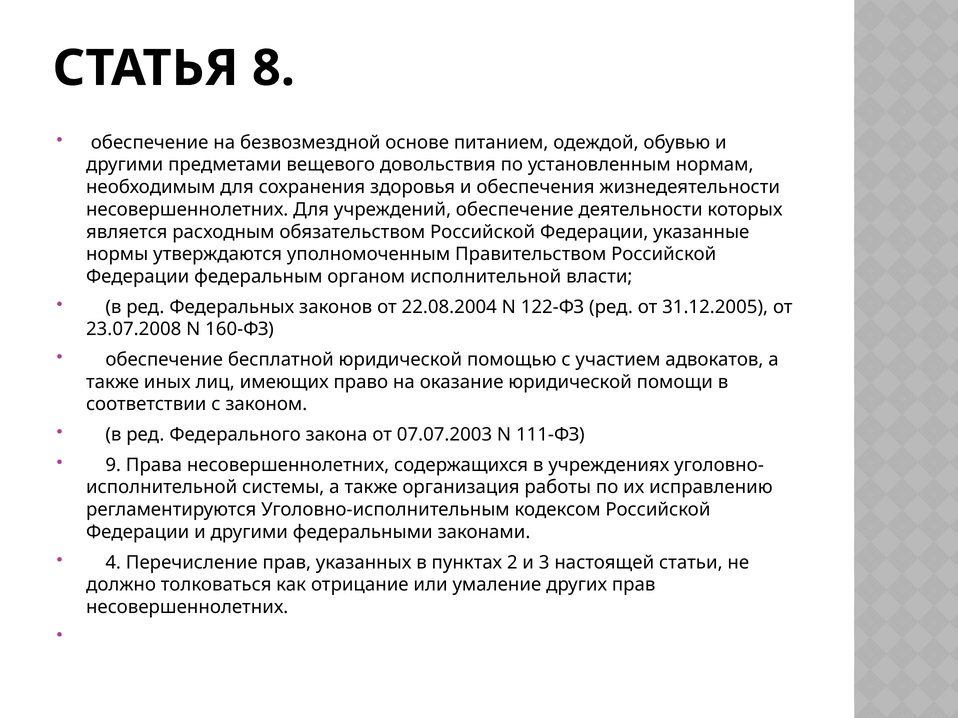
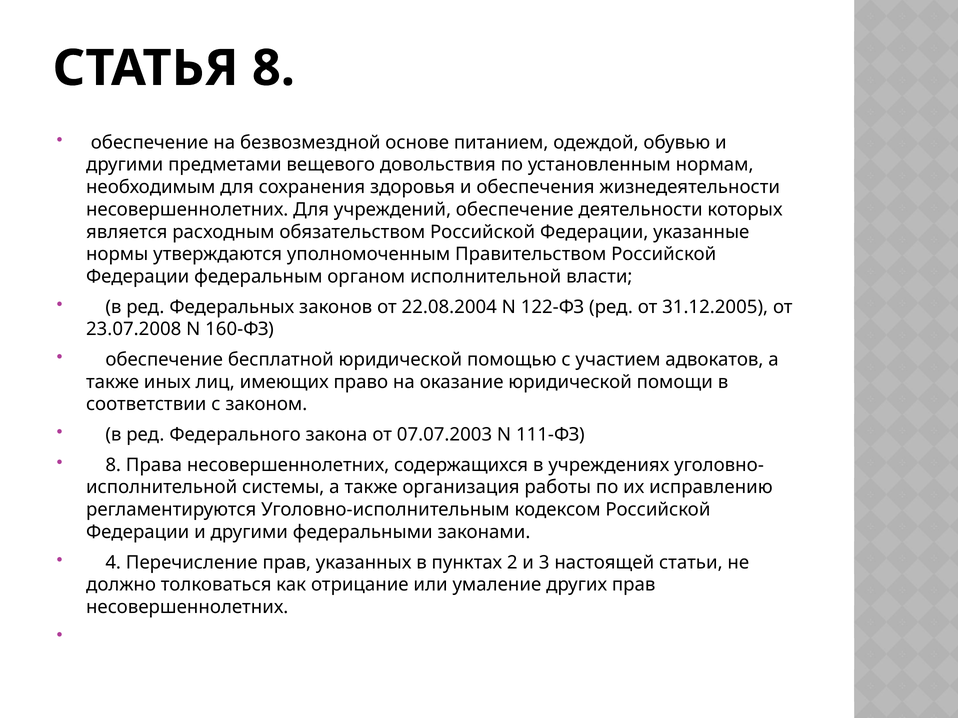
9: 9 -> 8 (113, 465)
